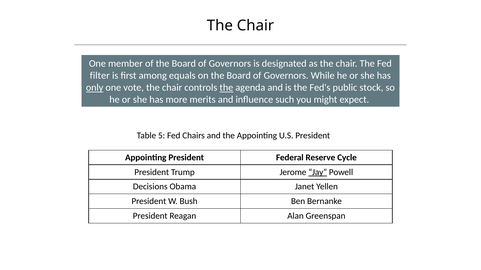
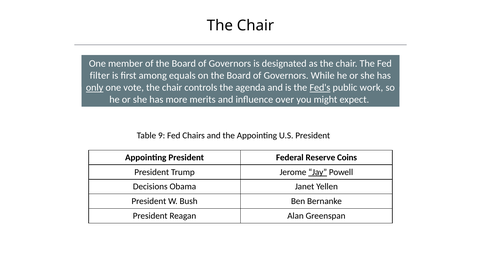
the underline: present -> none (226, 88)
Fed's underline: none -> present (320, 88)
stock: stock -> work (371, 88)
such: such -> over (285, 100)
5: 5 -> 9 (162, 136)
Cycle: Cycle -> Coins (347, 158)
